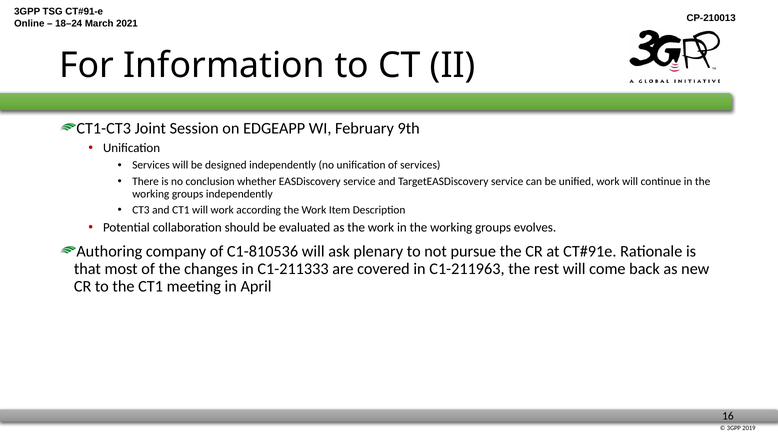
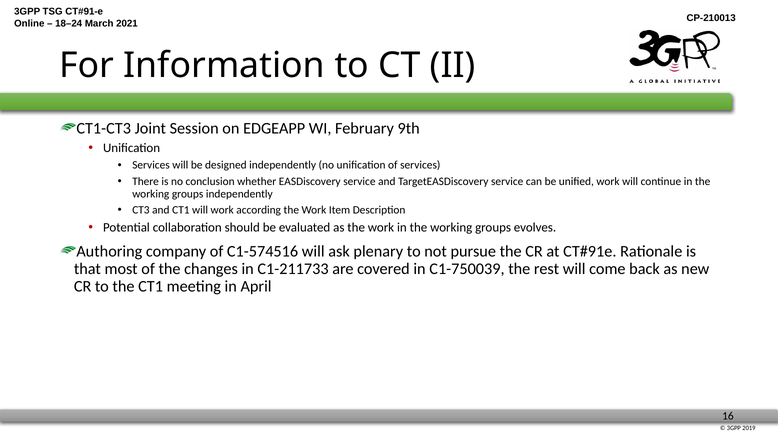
C1-810536: C1-810536 -> C1-574516 (263, 251)
C1-211333: C1-211333 -> C1-211733 (293, 268)
C1-211963: C1-211963 -> C1-750039 (467, 268)
